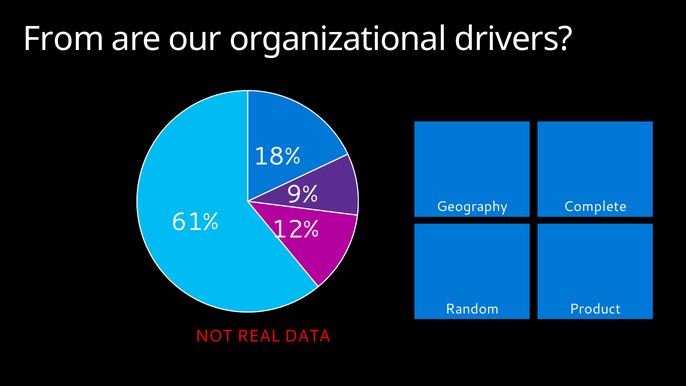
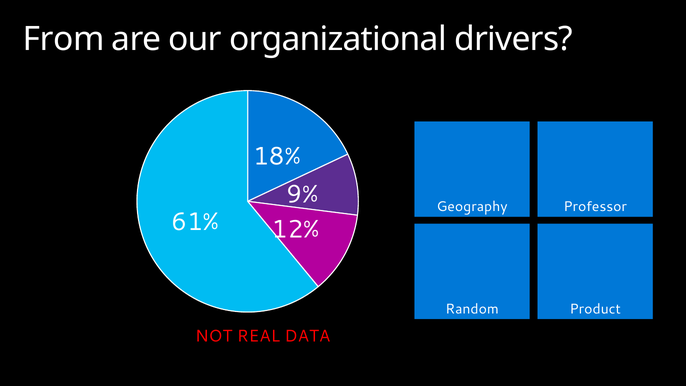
Complete: Complete -> Professor (595, 207)
